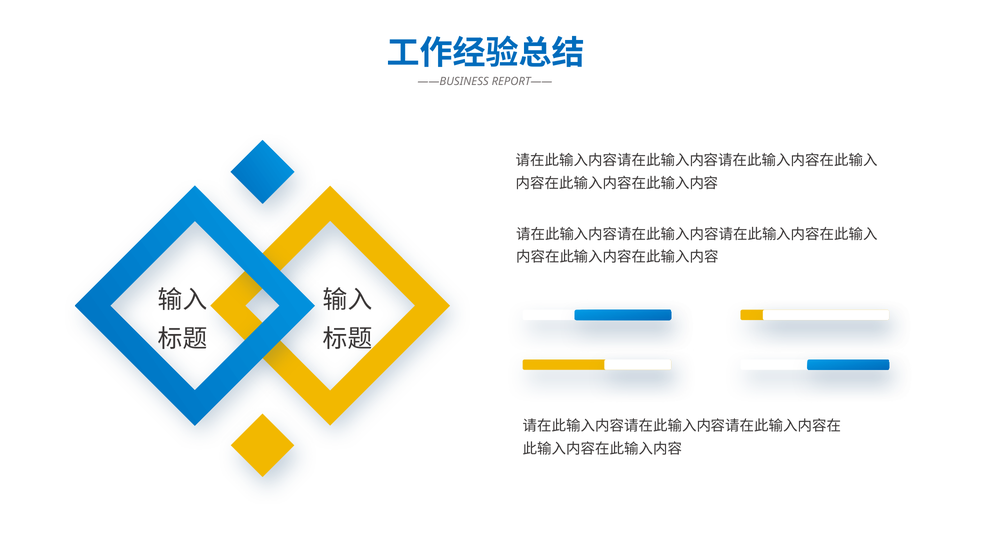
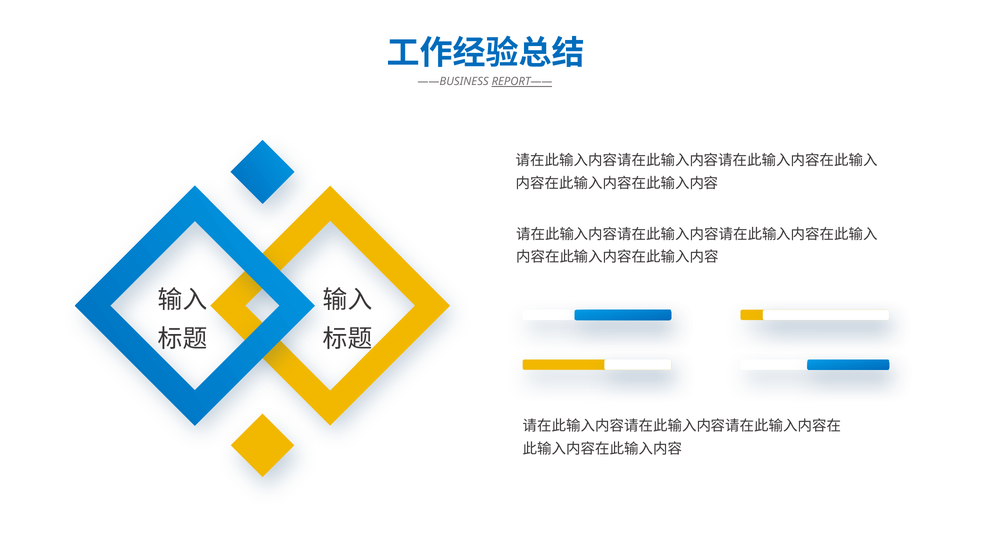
REPORT—— underline: none -> present (522, 82)
